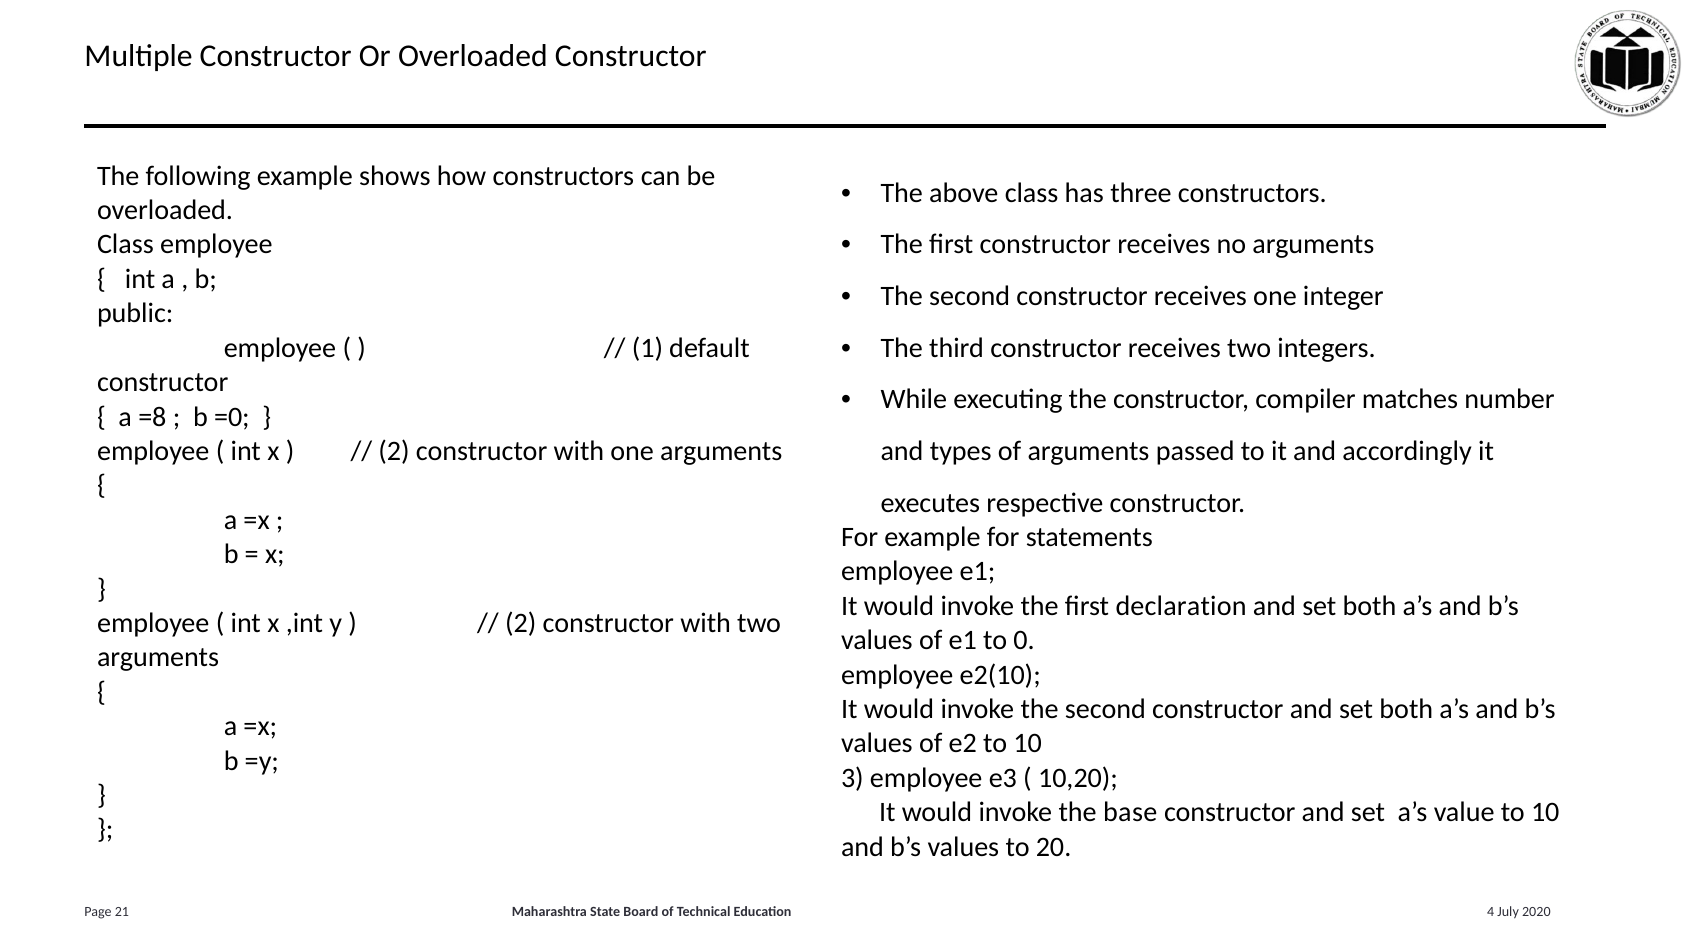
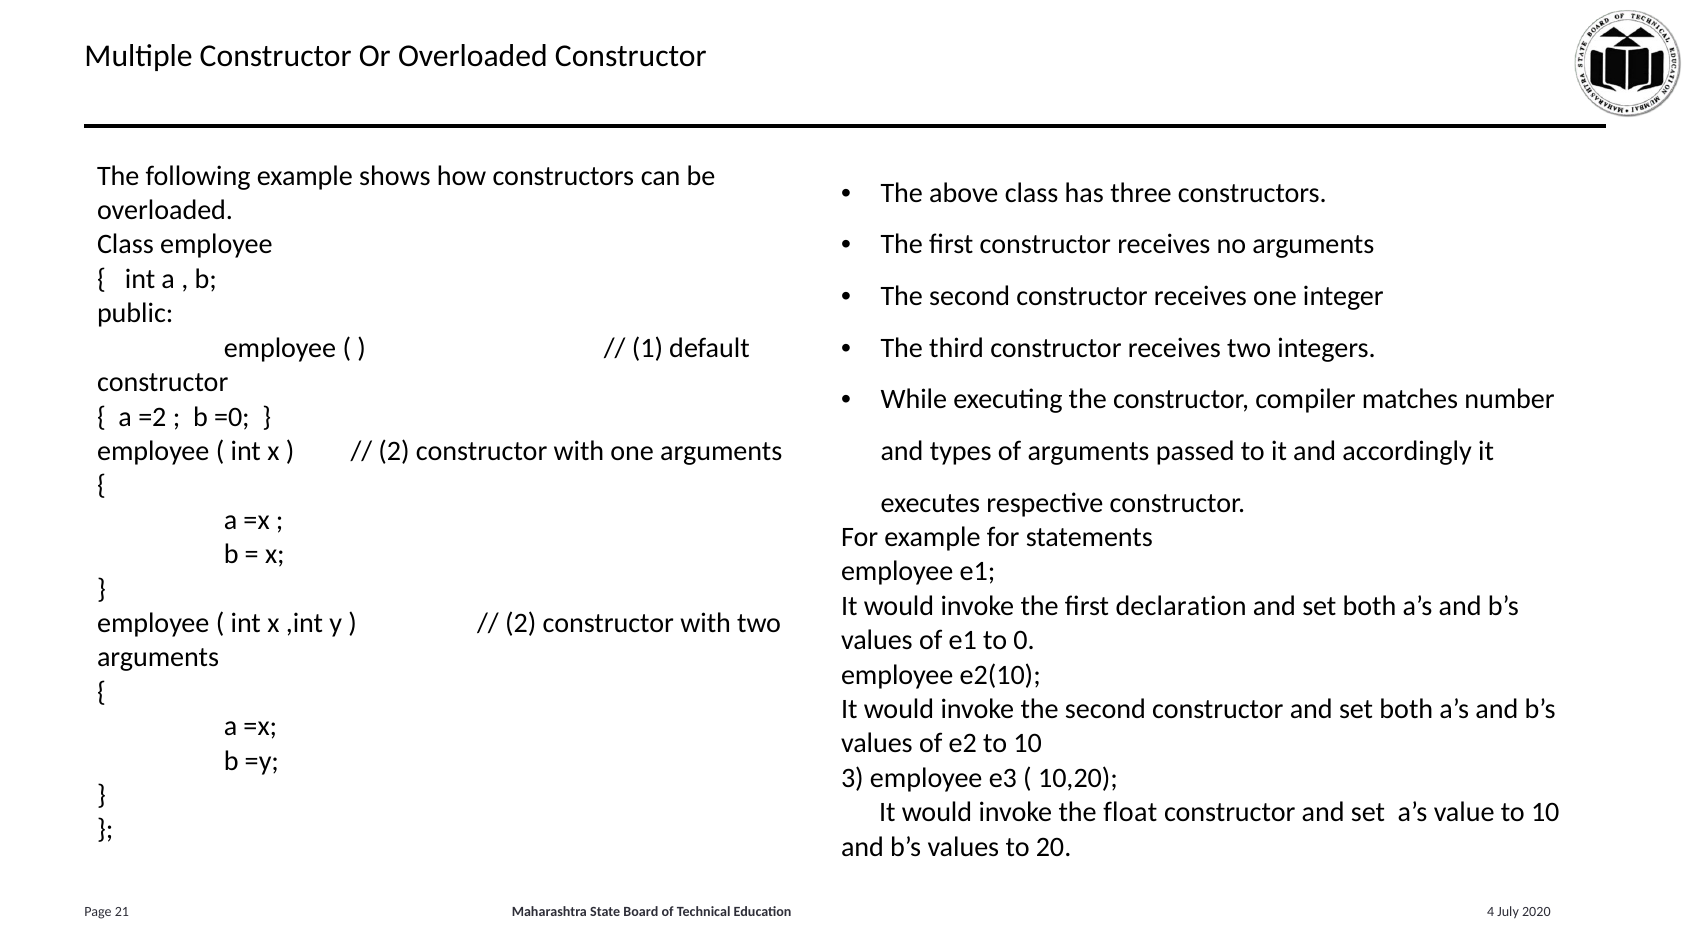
=8: =8 -> =2 (152, 417)
base: base -> float (1130, 813)
